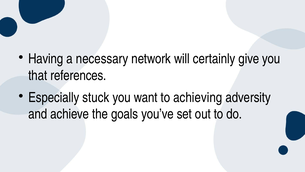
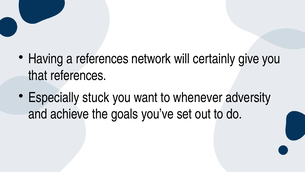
a necessary: necessary -> references (102, 59)
achieving: achieving -> whenever (198, 97)
